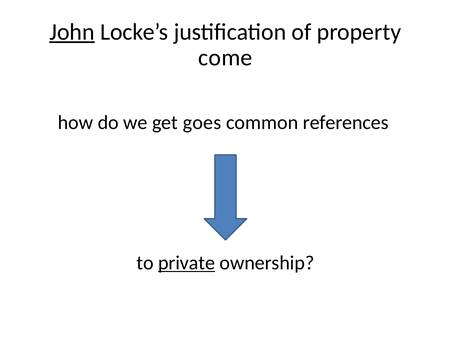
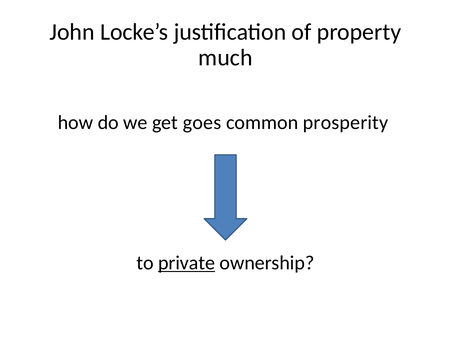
John underline: present -> none (72, 32)
come: come -> much (225, 58)
references: references -> prosperity (346, 123)
